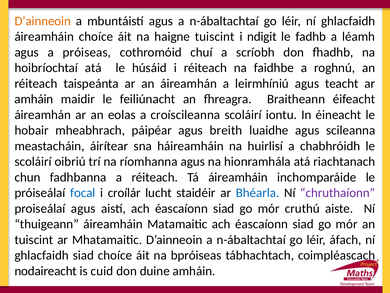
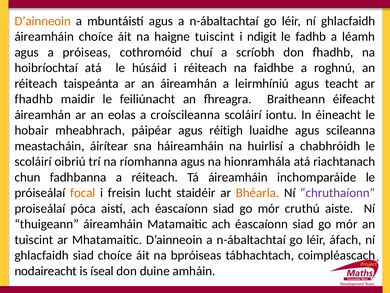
amháin: amháin -> fhadhb (34, 99)
breith: breith -> réitigh (226, 130)
focal colour: blue -> orange (83, 193)
croílár: croílár -> freisin (124, 193)
Bhéarla colour: blue -> orange (258, 193)
proiseálaí agus: agus -> póca (83, 208)
cuid: cuid -> íseal (102, 271)
